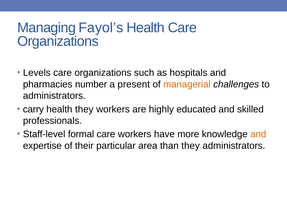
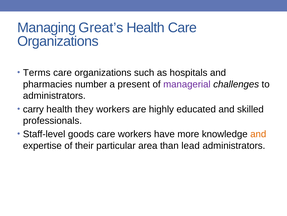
Fayol’s: Fayol’s -> Great’s (101, 28)
Levels: Levels -> Terms (37, 73)
managerial colour: orange -> purple (187, 84)
formal: formal -> goods (81, 134)
than they: they -> lead (191, 145)
